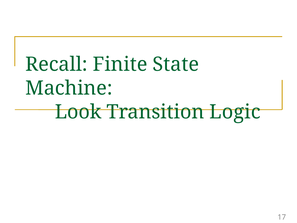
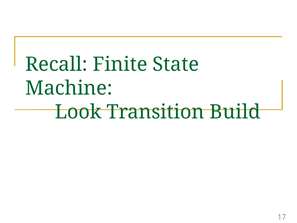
Logic: Logic -> Build (235, 112)
